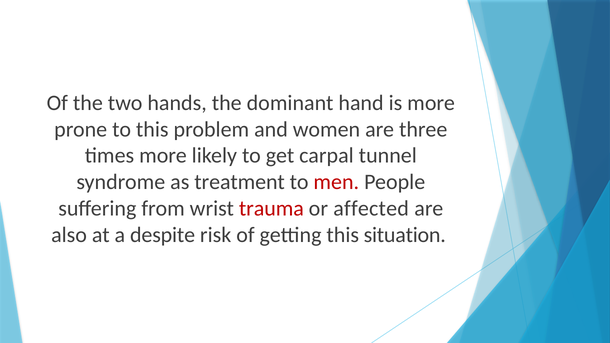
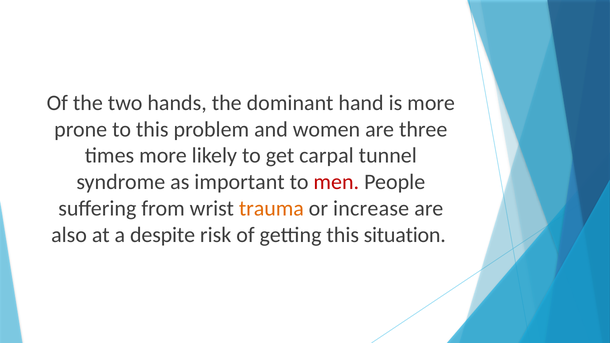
treatment: treatment -> important (240, 182)
trauma colour: red -> orange (271, 209)
affected: affected -> increase (371, 209)
